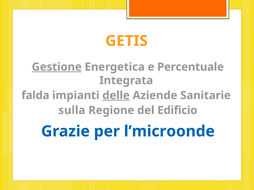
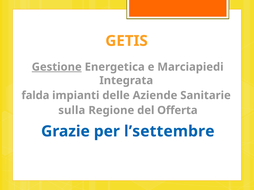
Percentuale: Percentuale -> Marciapiedi (190, 67)
delle underline: present -> none (116, 96)
Edificio: Edificio -> Offerta (177, 111)
l’microonde: l’microonde -> l’settembre (169, 132)
